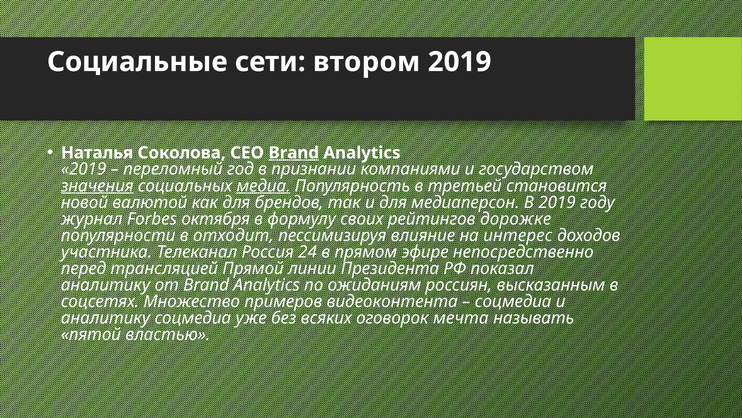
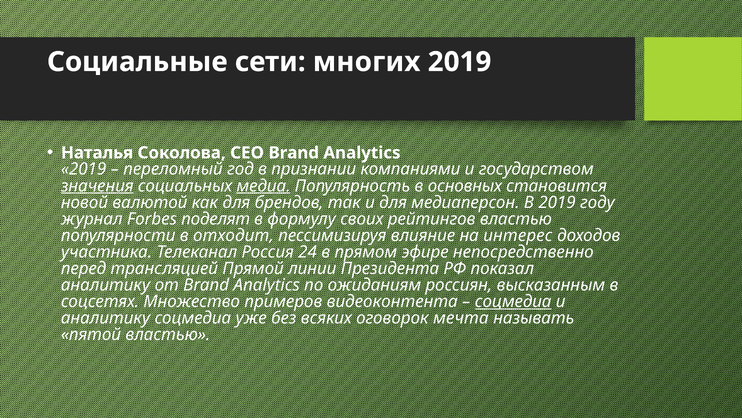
втором: втором -> многих (367, 62)
Brand underline: present -> none (294, 153)
третьей: третьей -> основных (465, 186)
октября: октября -> поделят (216, 219)
рейтингов дорожке: дорожке -> властью (516, 219)
соцмедиа underline: none -> present (513, 301)
